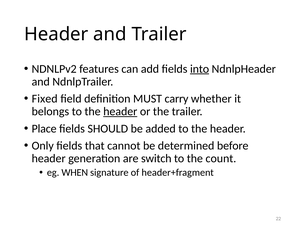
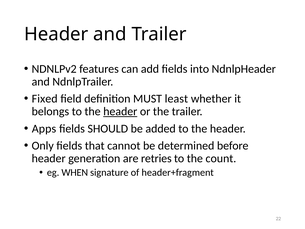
into underline: present -> none (200, 69)
carry: carry -> least (176, 99)
Place: Place -> Apps (44, 128)
switch: switch -> retries (156, 158)
